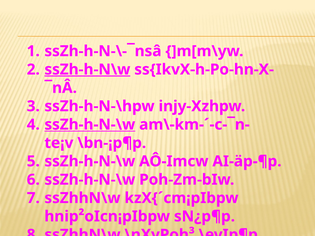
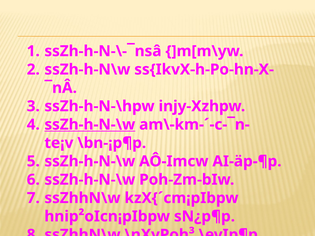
ssZh-h-N\w underline: present -> none (87, 70)
